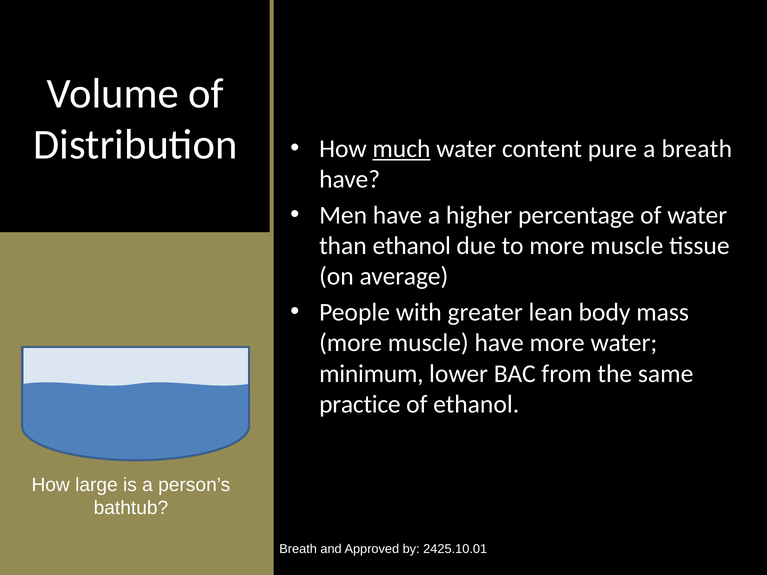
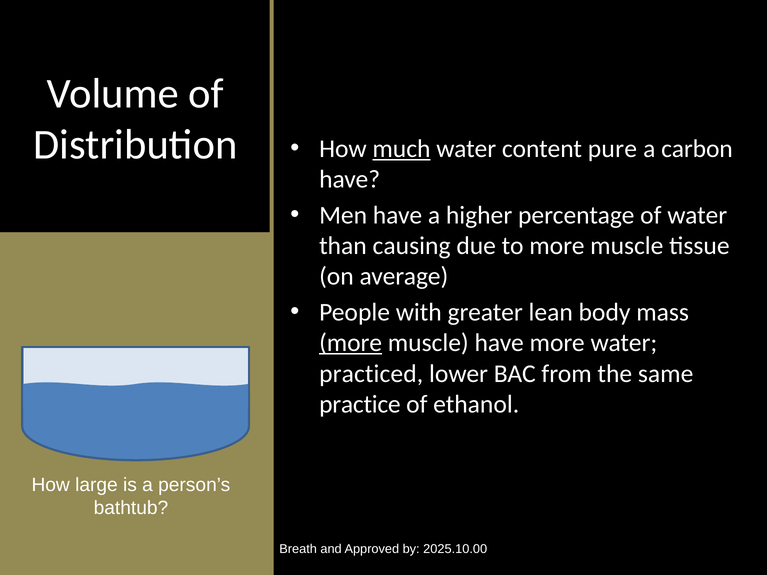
a breath: breath -> carbon (697, 149)
than ethanol: ethanol -> causing (412, 246)
more underline: none -> present (351, 343)
minimum: minimum -> practiced (371, 374)
2425.10.01: 2425.10.01 -> 2025.10.00 (455, 549)
